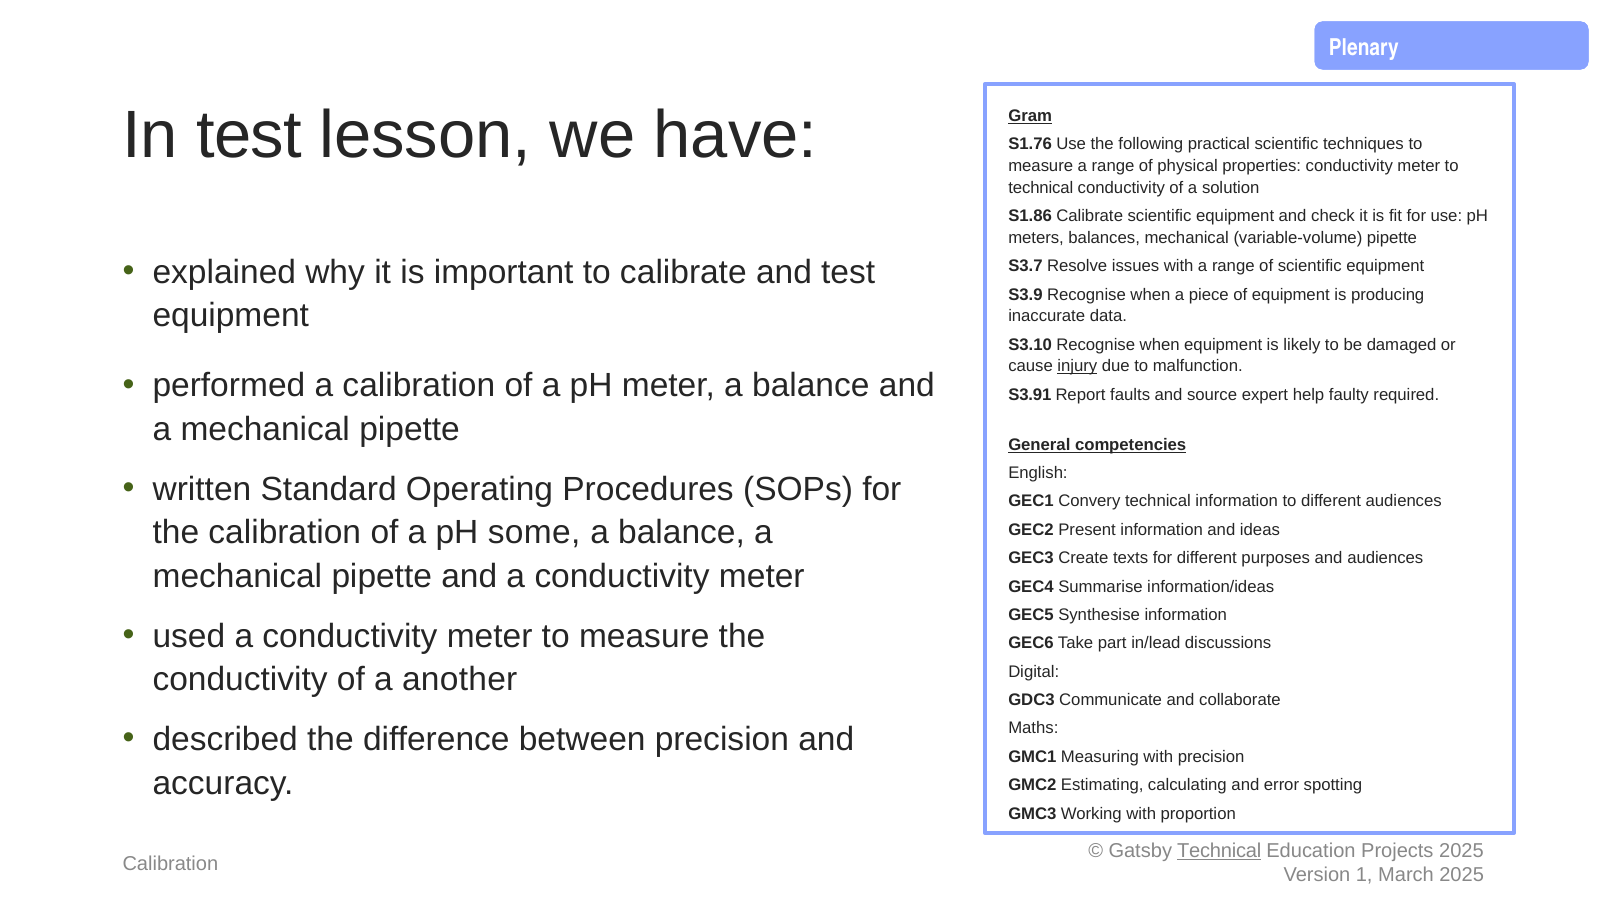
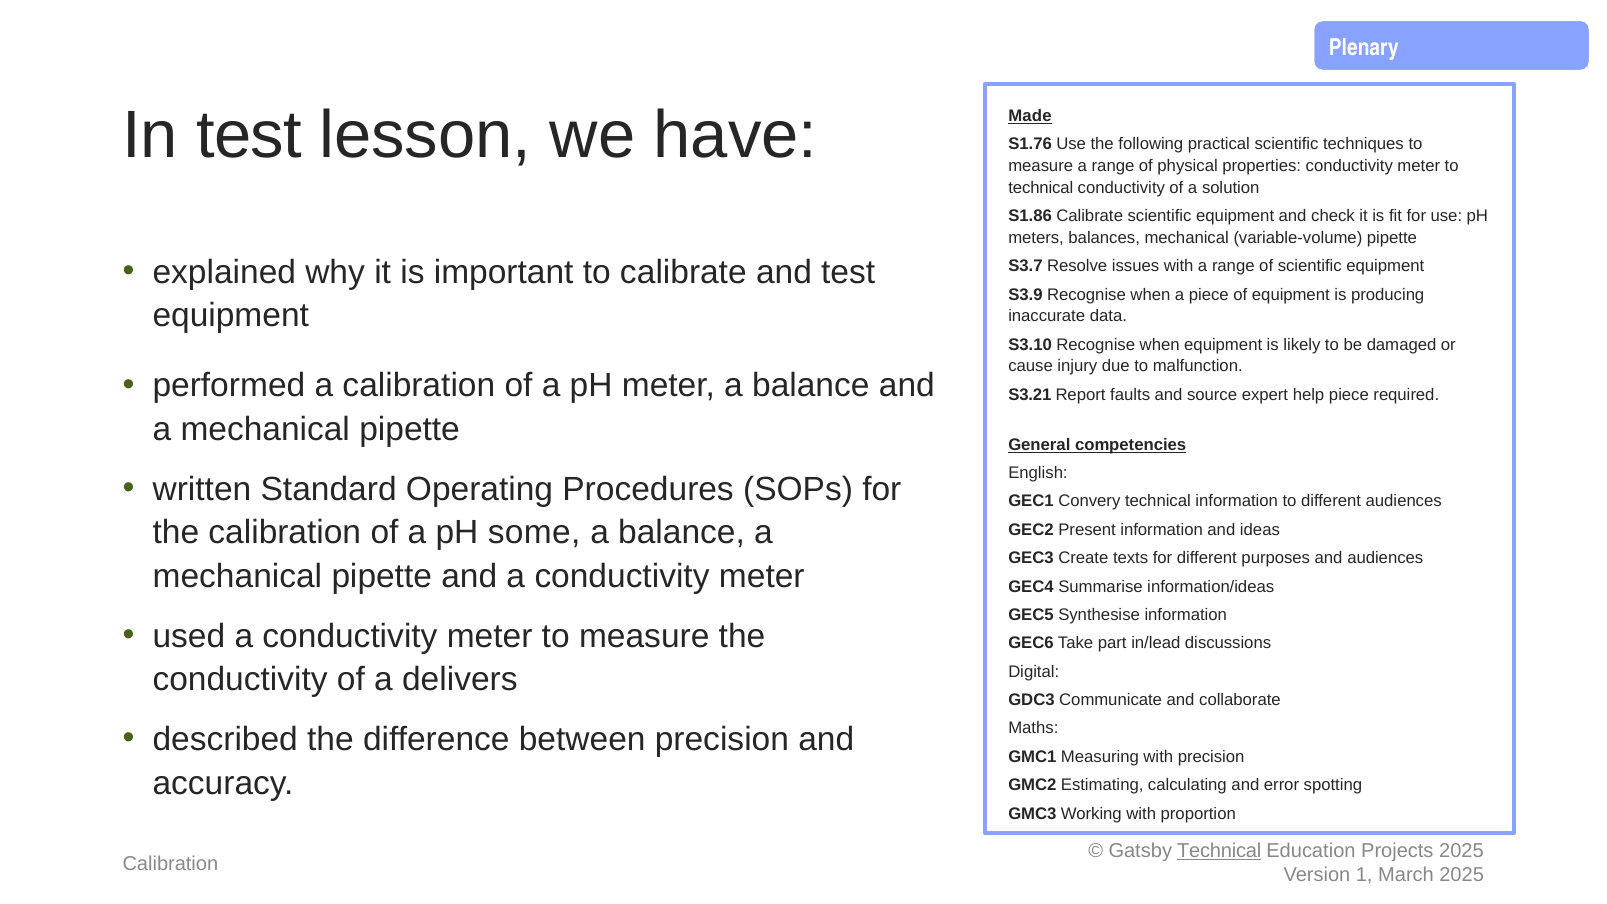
Gram: Gram -> Made (1030, 116)
injury underline: present -> none (1077, 366)
S3.91: S3.91 -> S3.21 (1030, 395)
help faulty: faulty -> piece (1349, 395)
another: another -> delivers (460, 679)
